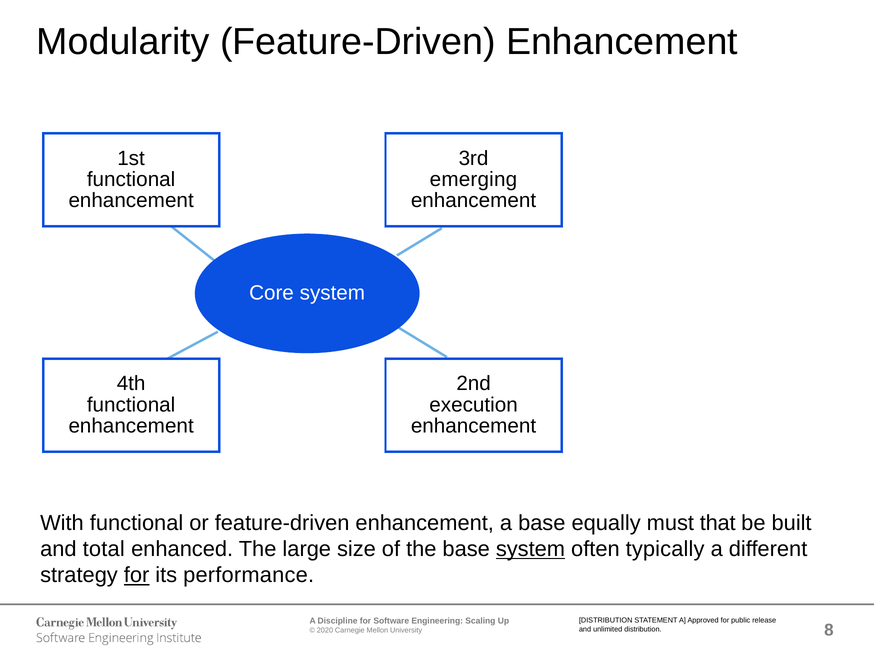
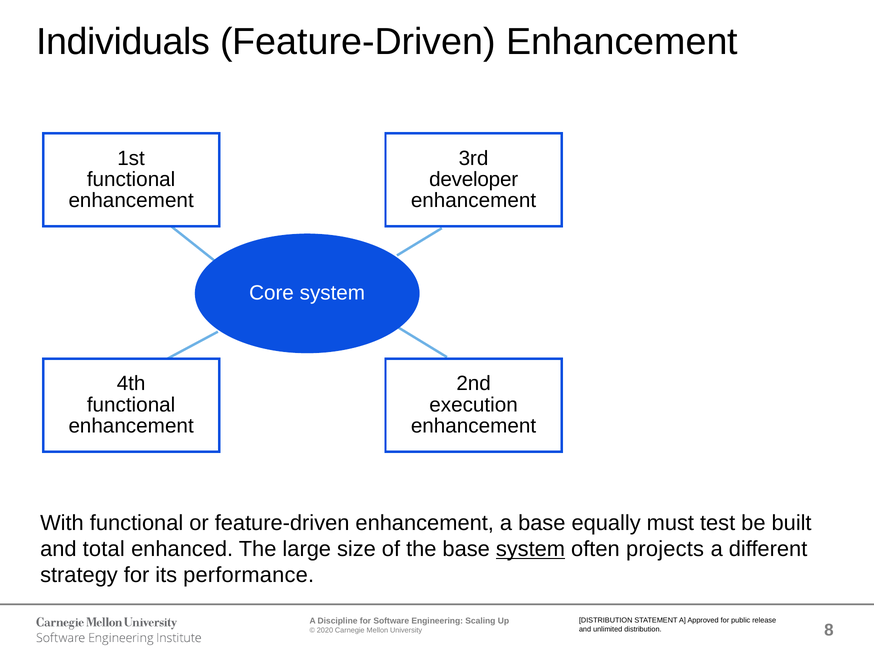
Modularity: Modularity -> Individuals (123, 42)
emerging: emerging -> developer (474, 179)
that: that -> test (718, 523)
typically: typically -> projects (665, 549)
for underline: present -> none (137, 576)
